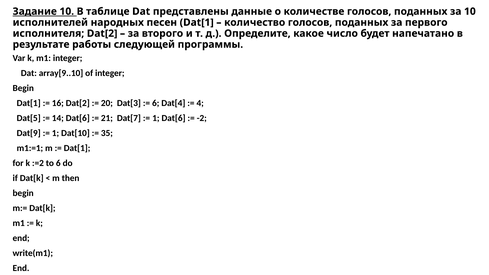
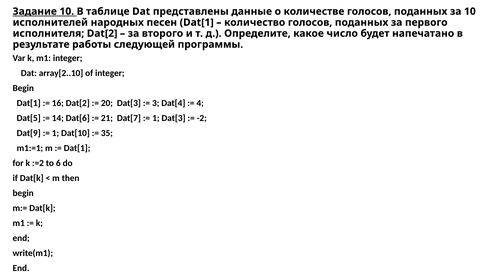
array[9..10: array[9..10 -> array[2..10 (61, 73)
6: 6 -> 3 (156, 103)
1 Dat[6: Dat[6 -> Dat[3 (174, 118)
